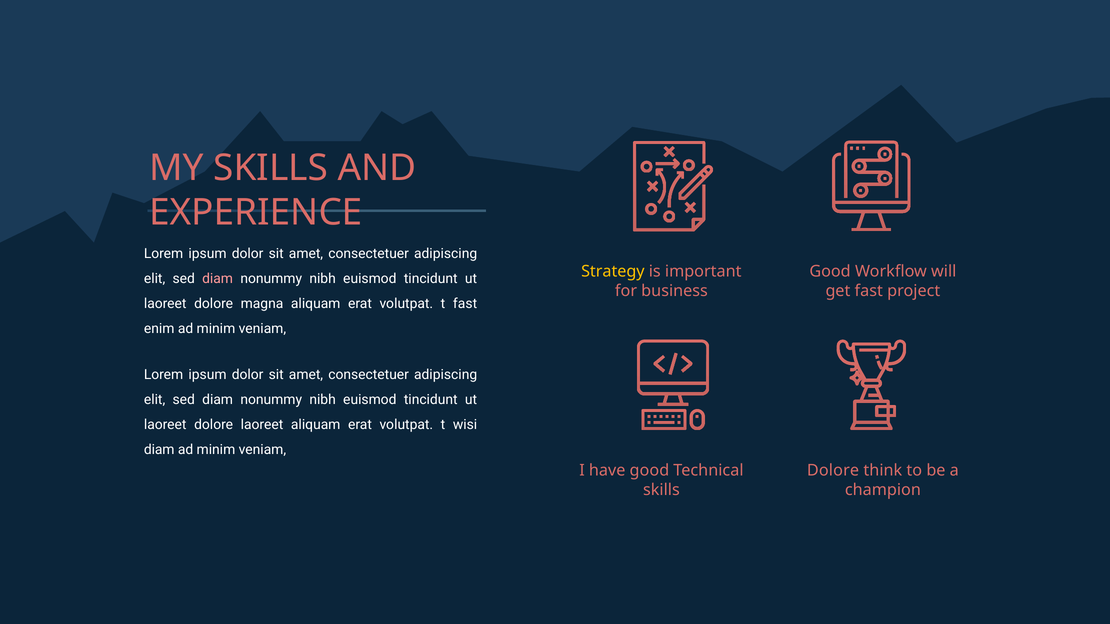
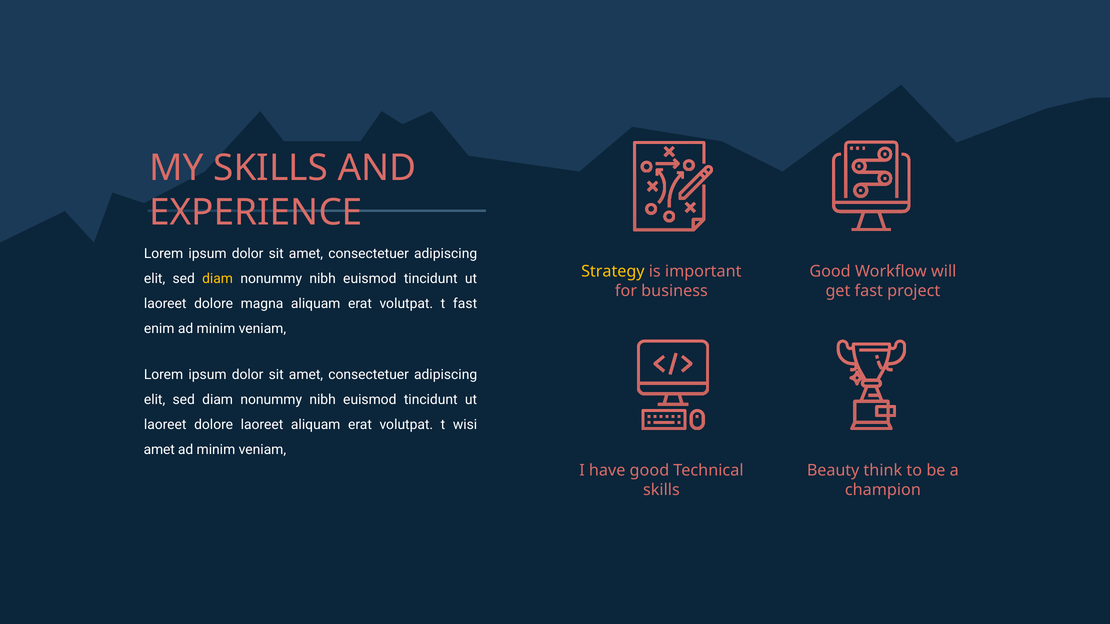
diam colour: pink -> yellow (218, 279)
diam: diam -> amet (159, 450)
Dolore: Dolore -> Beauty (833, 471)
